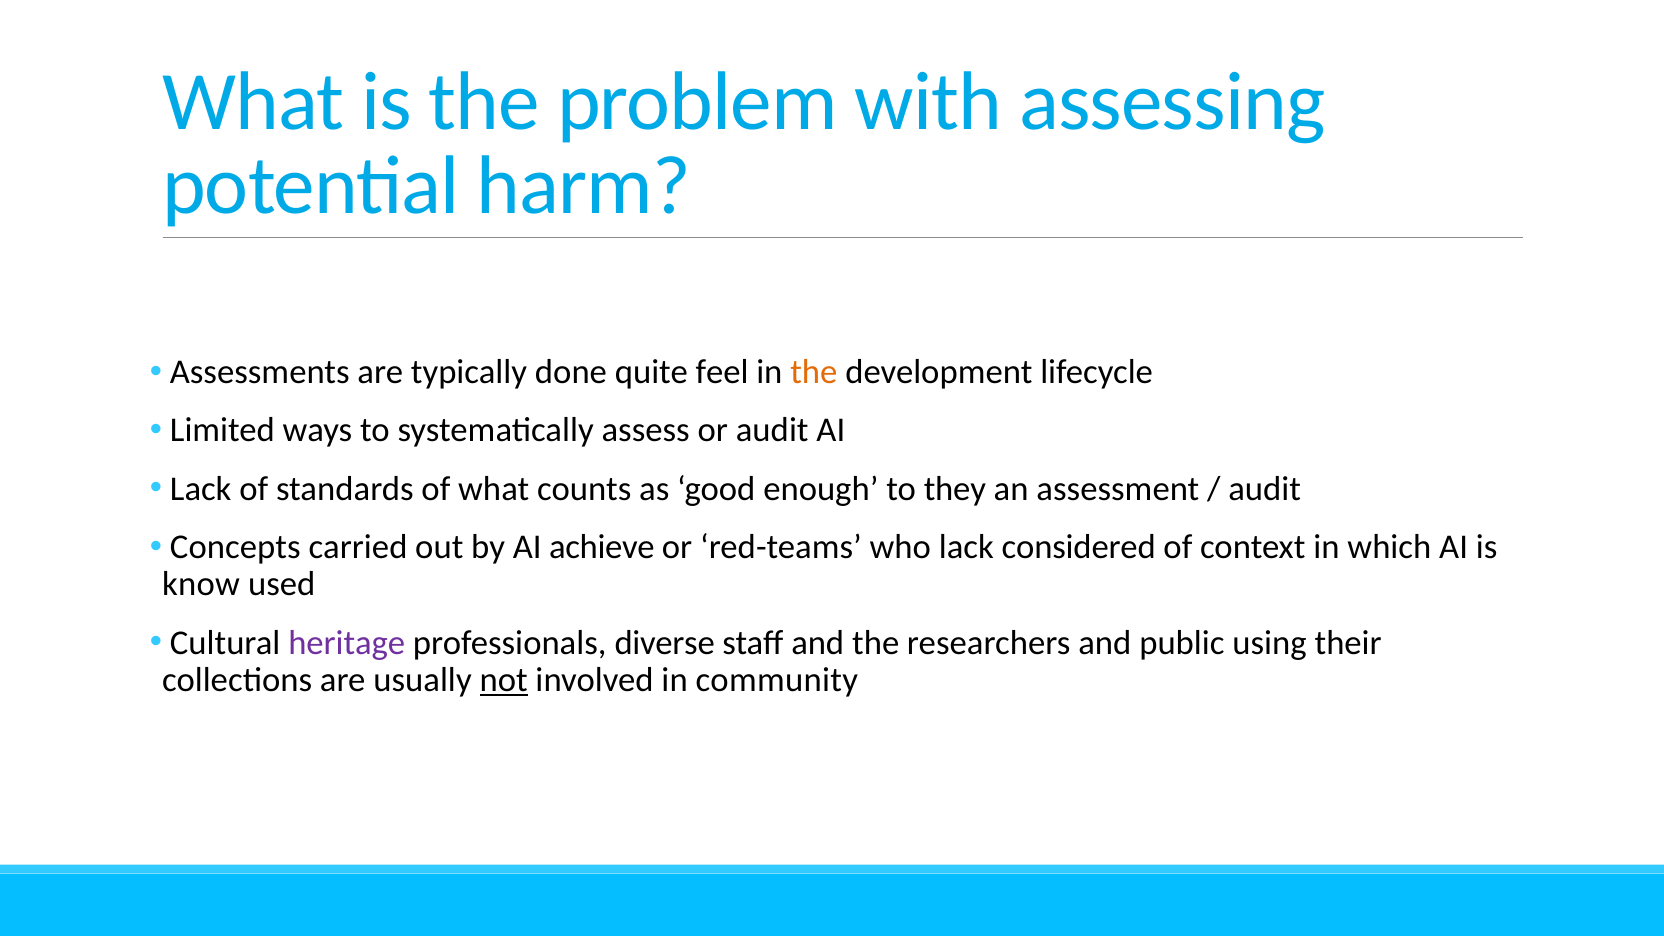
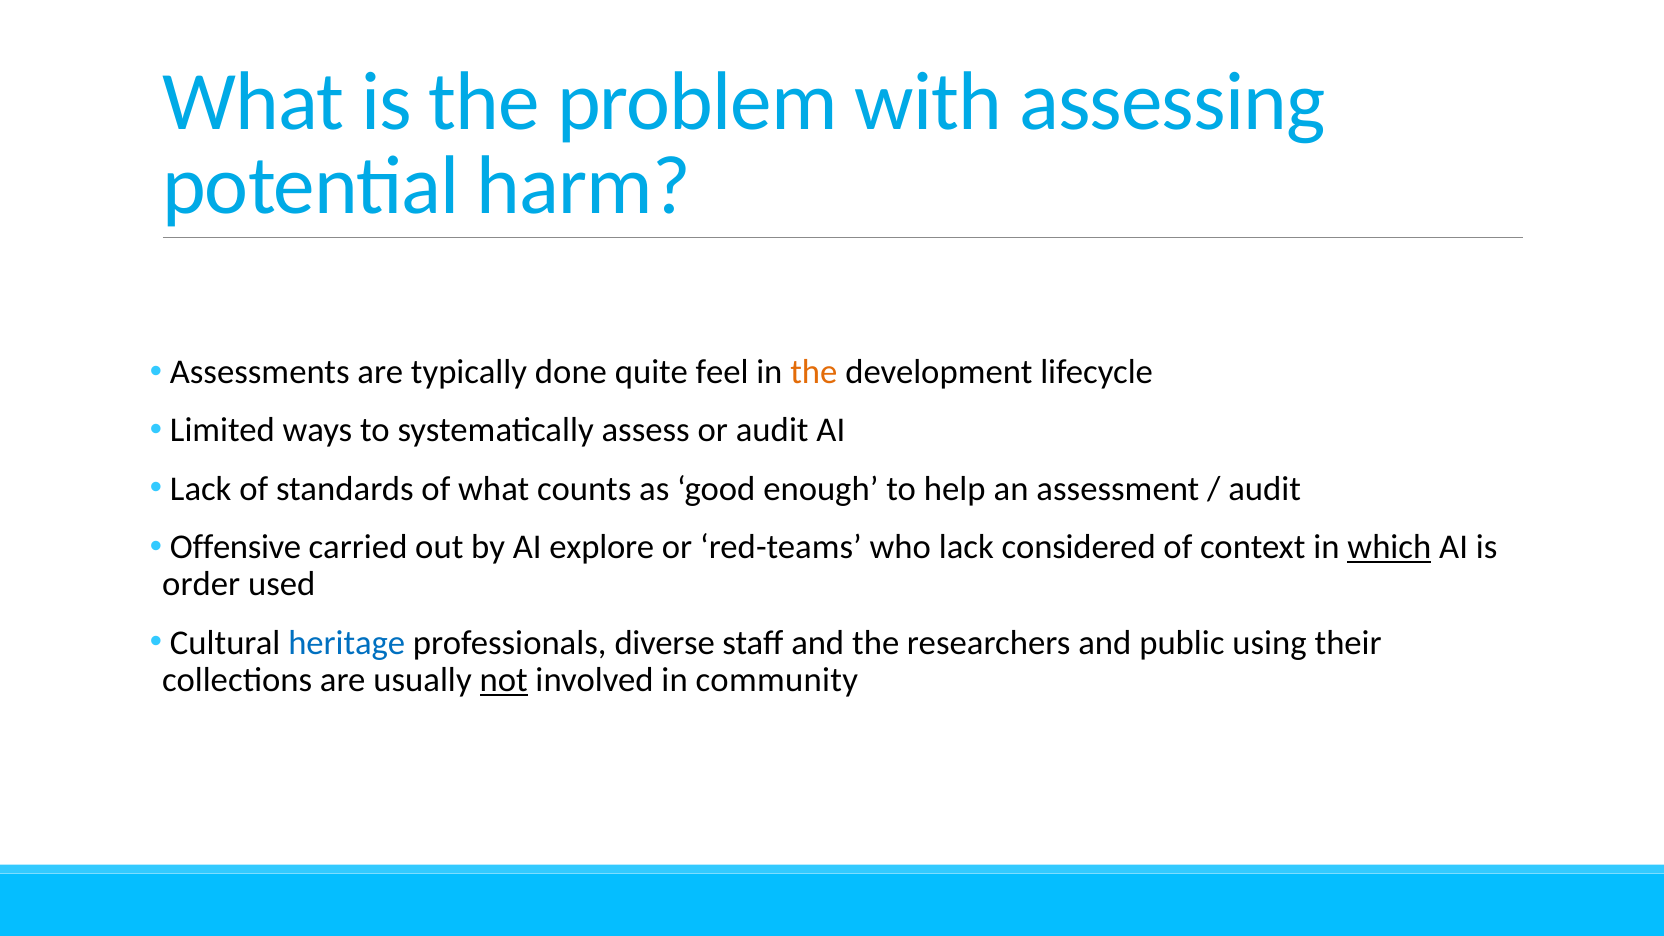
they: they -> help (955, 489)
Concepts: Concepts -> Offensive (236, 547)
achieve: achieve -> explore (602, 547)
which underline: none -> present (1389, 547)
know: know -> order (201, 585)
heritage colour: purple -> blue (347, 643)
